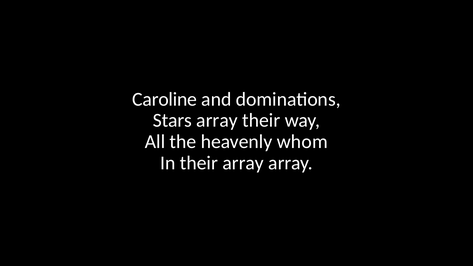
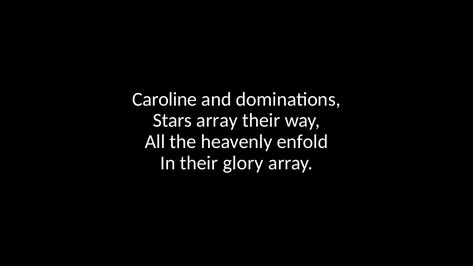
whom: whom -> enfold (302, 142)
their array: array -> glory (243, 163)
